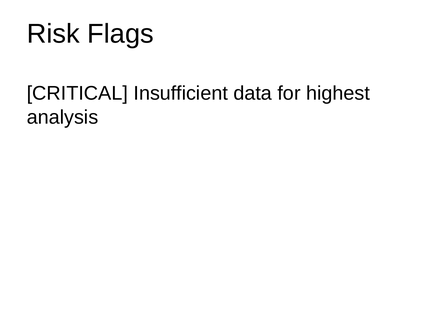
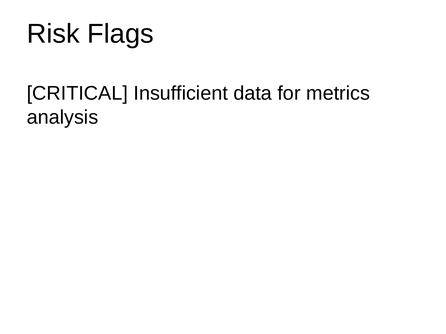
highest: highest -> metrics (338, 94)
